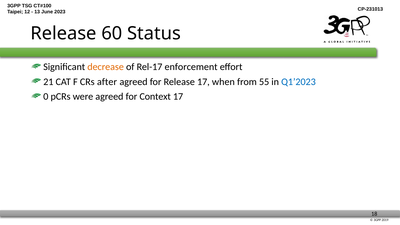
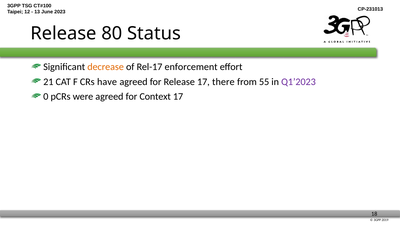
60: 60 -> 80 (112, 34)
after: after -> have (107, 82)
when: when -> there (223, 82)
Q1’2023 colour: blue -> purple (298, 82)
